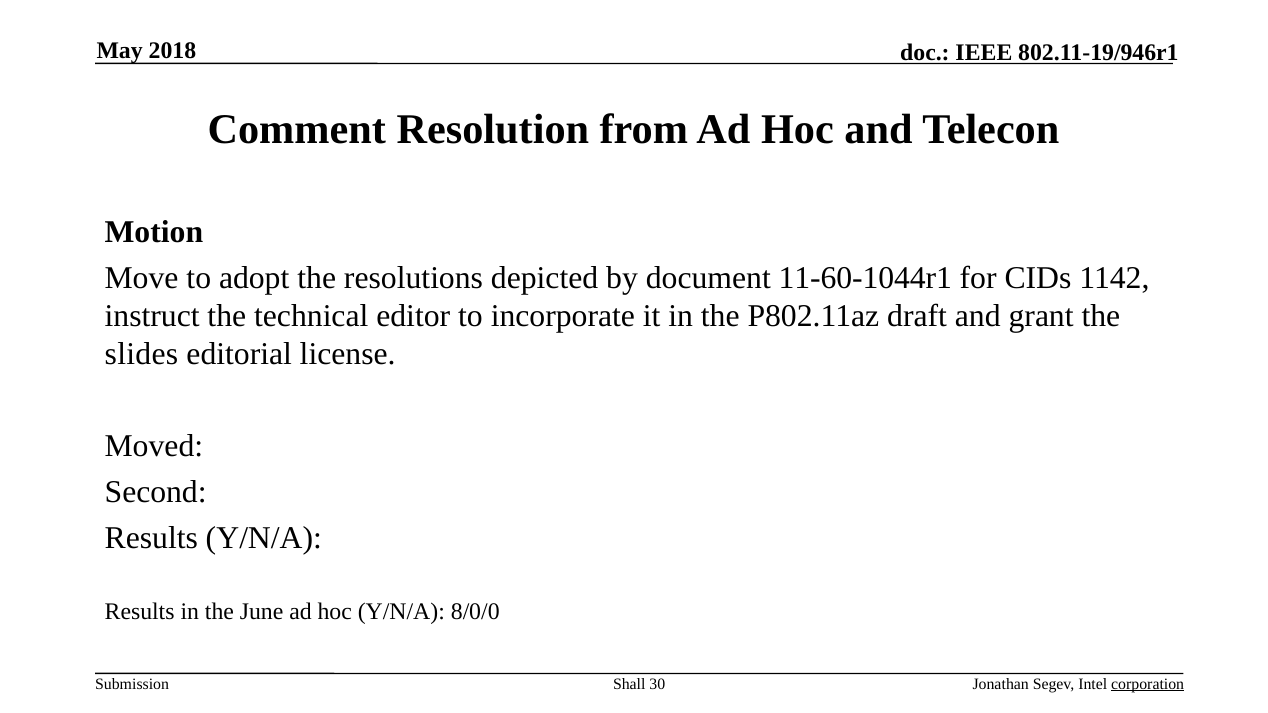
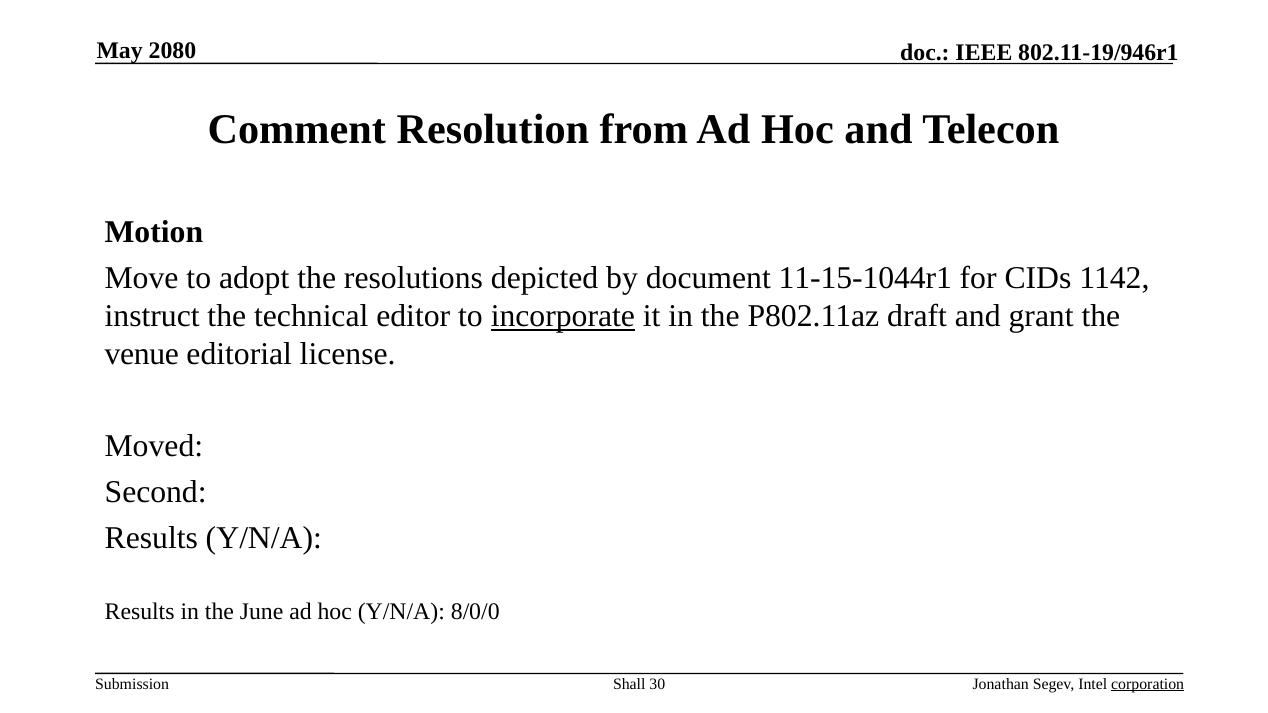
2018: 2018 -> 2080 (173, 50)
11-60-1044r1: 11-60-1044r1 -> 11-15-1044r1 (865, 278)
incorporate underline: none -> present (563, 316)
slides: slides -> venue (142, 354)
